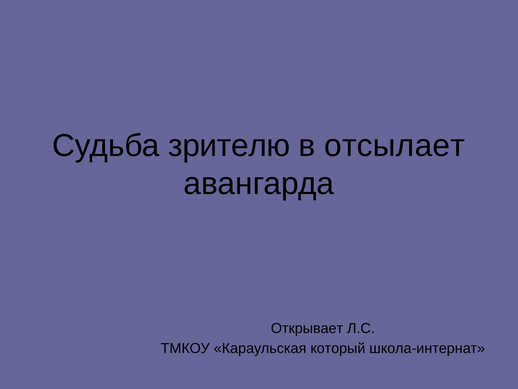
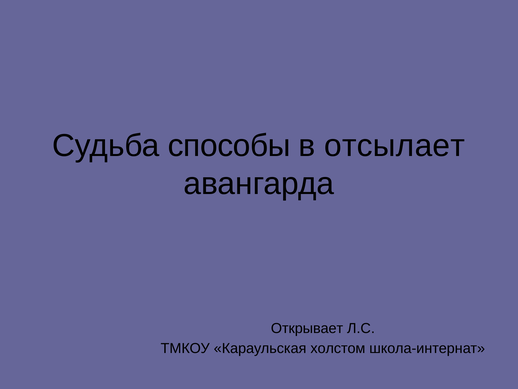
зрителю: зрителю -> способы (229, 146)
который: который -> холстом (338, 348)
